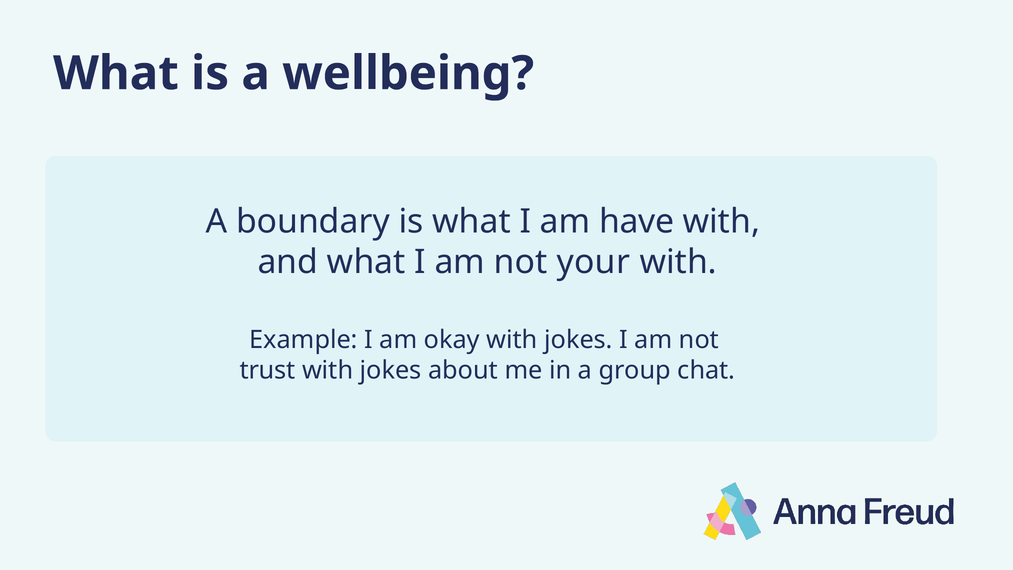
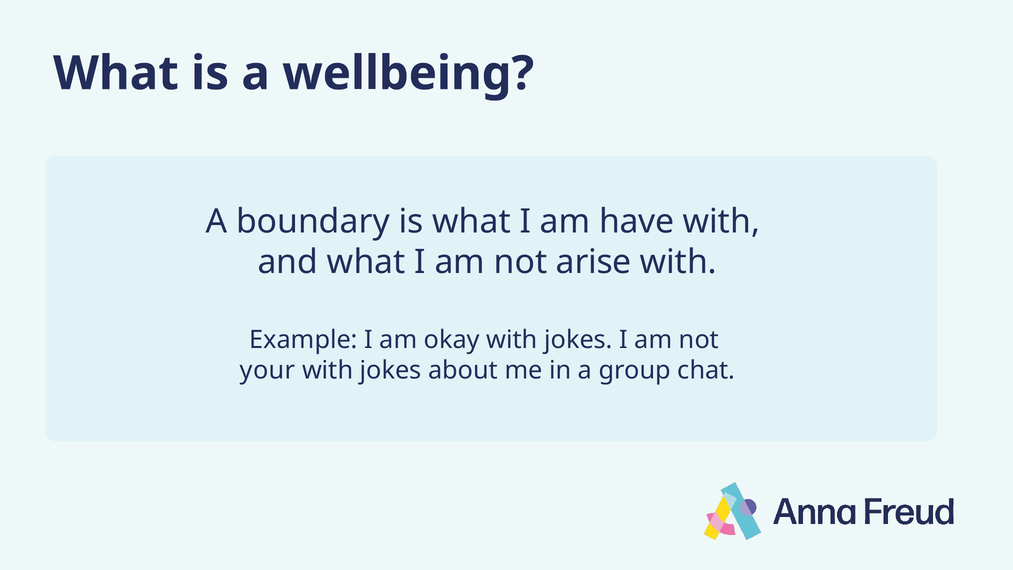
your: your -> arise (594, 262)
trust: trust -> your (267, 370)
